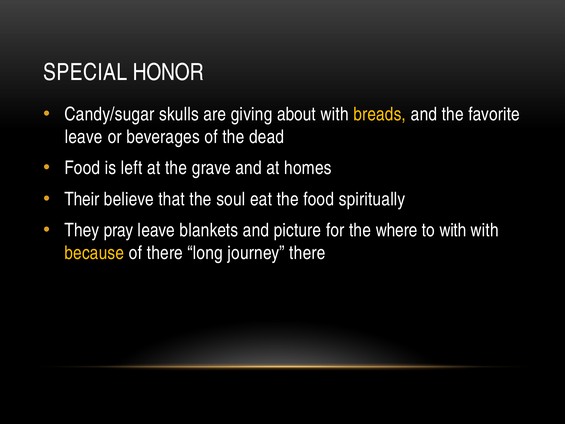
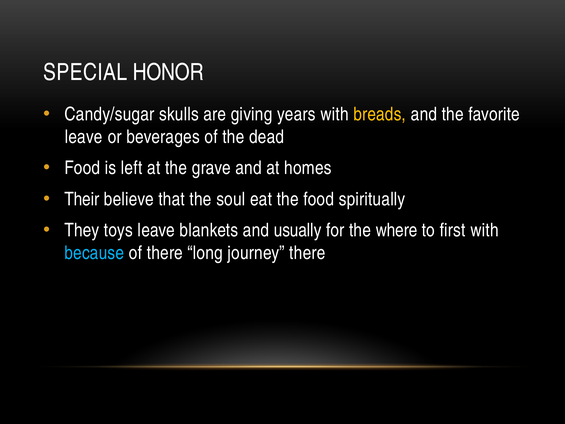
about: about -> years (296, 114)
pray: pray -> toys (118, 230)
picture: picture -> usually (298, 230)
to with: with -> first (453, 230)
because colour: yellow -> light blue (94, 253)
